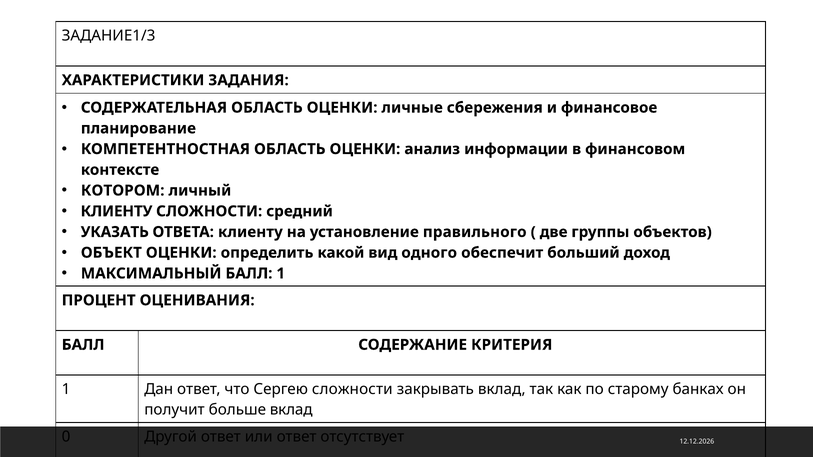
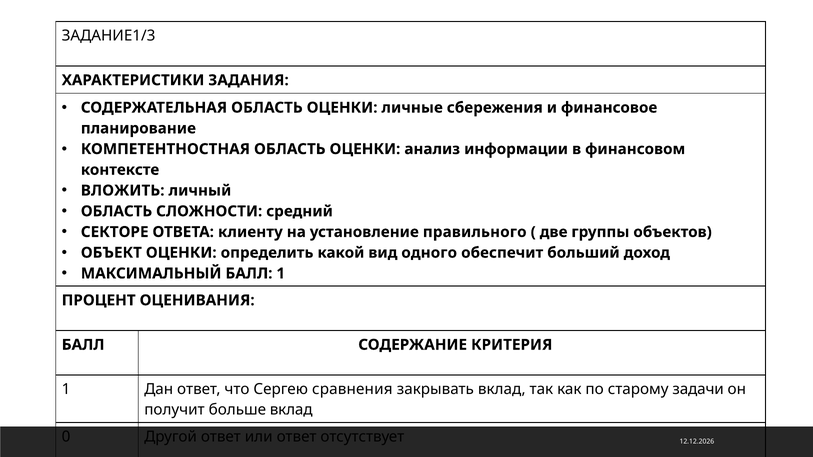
КОТОРОМ: КОТОРОМ -> ВЛОЖИТЬ (123, 191)
КЛИЕНТУ: КЛИЕНТУ -> ОБЛАСТЬ (116, 211)
УКАЗАТЬ: УКАЗАТЬ -> СЕКТОРЕ (115, 232)
Сергею сложности: сложности -> сравнения (352, 389)
банках: банках -> задачи (698, 389)
